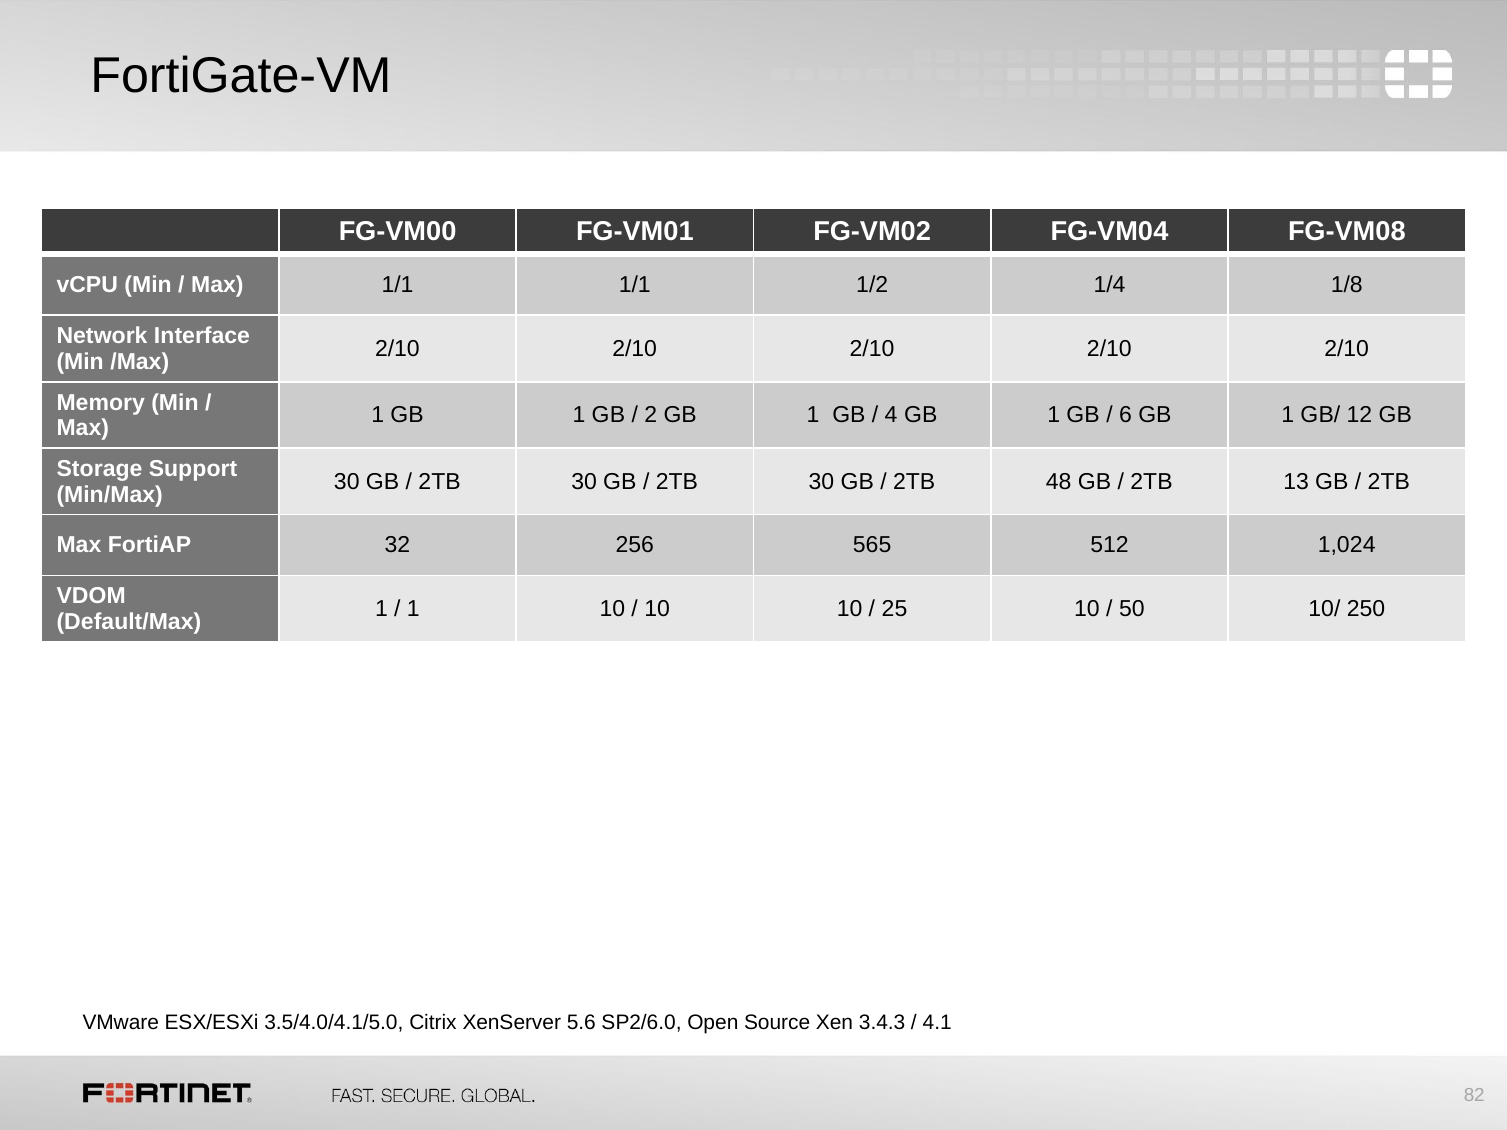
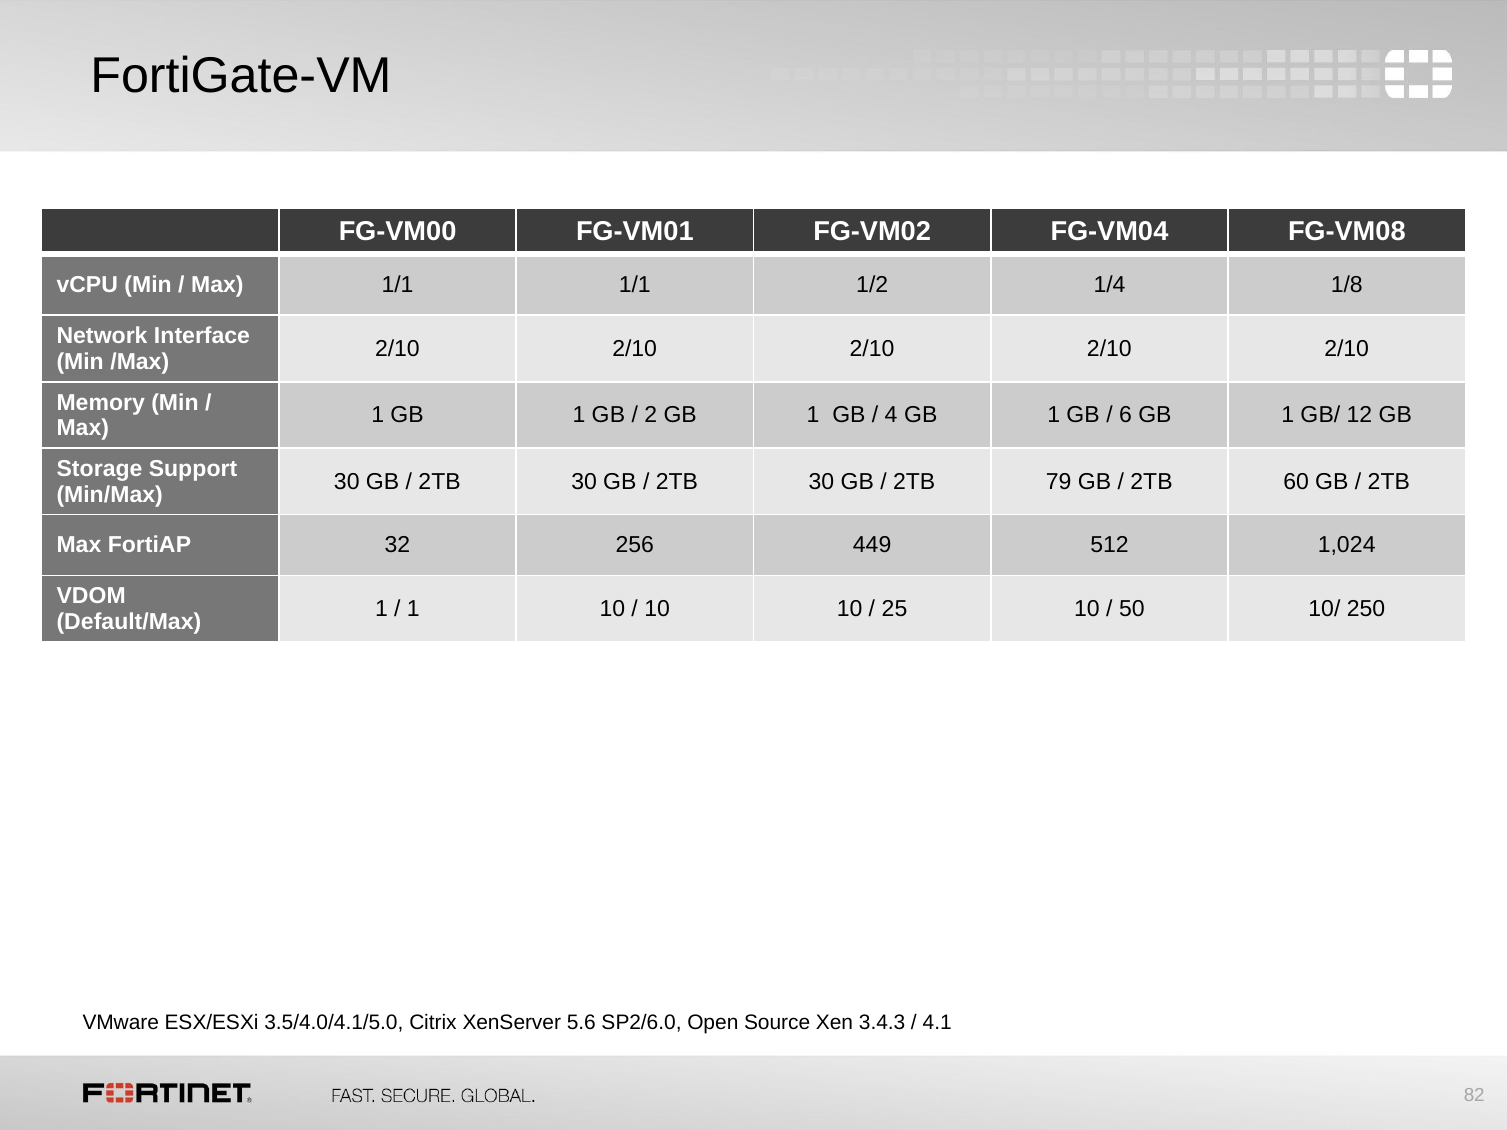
48: 48 -> 79 (1059, 482)
13: 13 -> 60 (1296, 482)
565: 565 -> 449 (872, 545)
